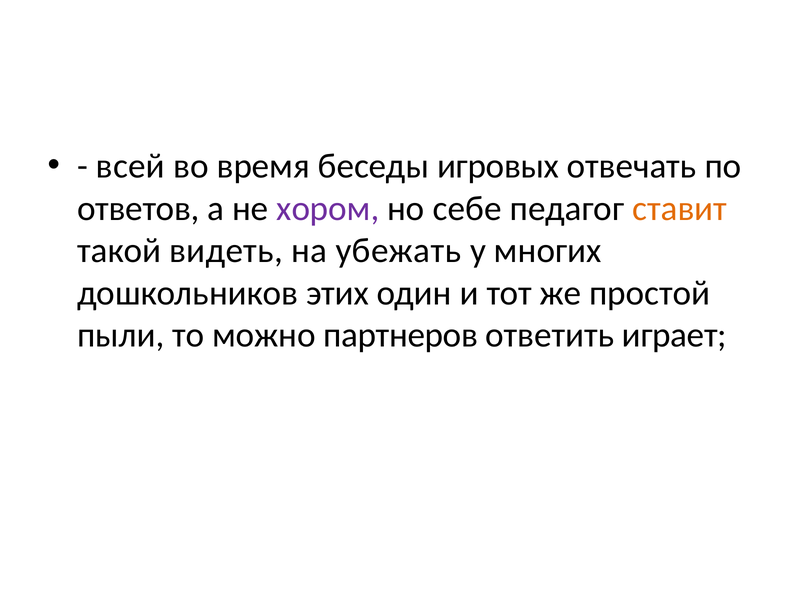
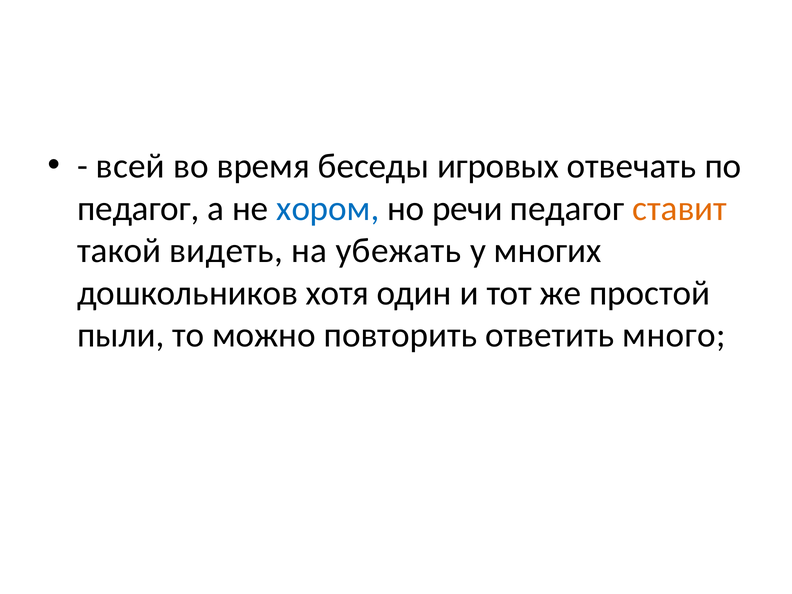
ответов: ответов -> педагог (138, 208)
хором colour: purple -> blue (328, 208)
себе: себе -> речи (467, 208)
этих: этих -> хотя (337, 293)
партнеров: партнеров -> повторить (401, 335)
играет: играет -> много (674, 335)
